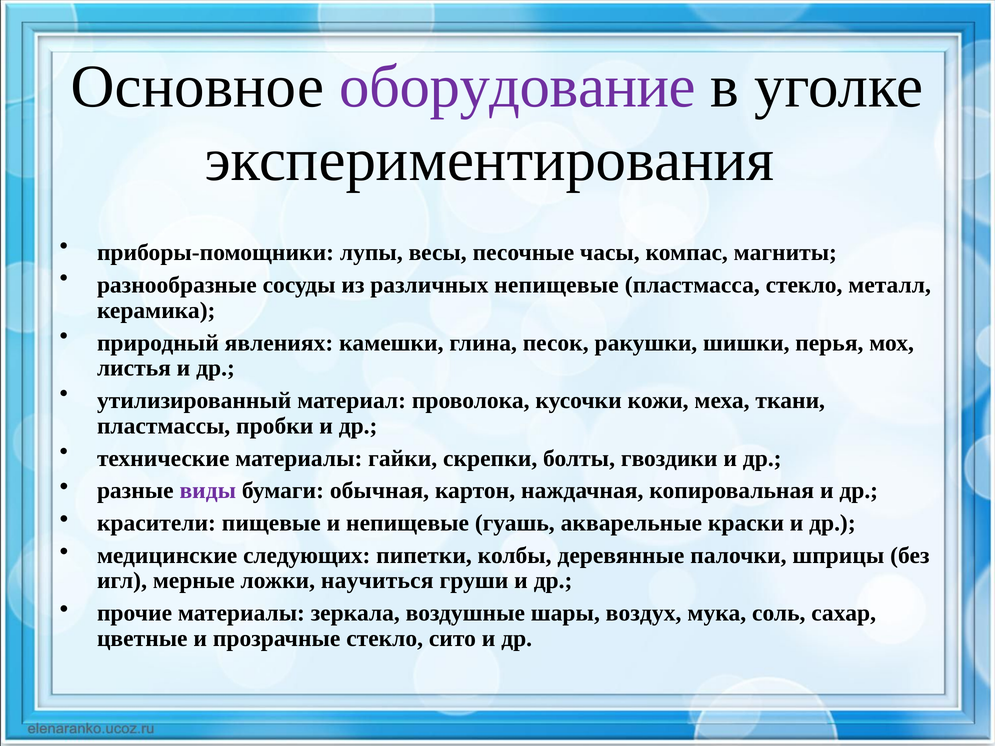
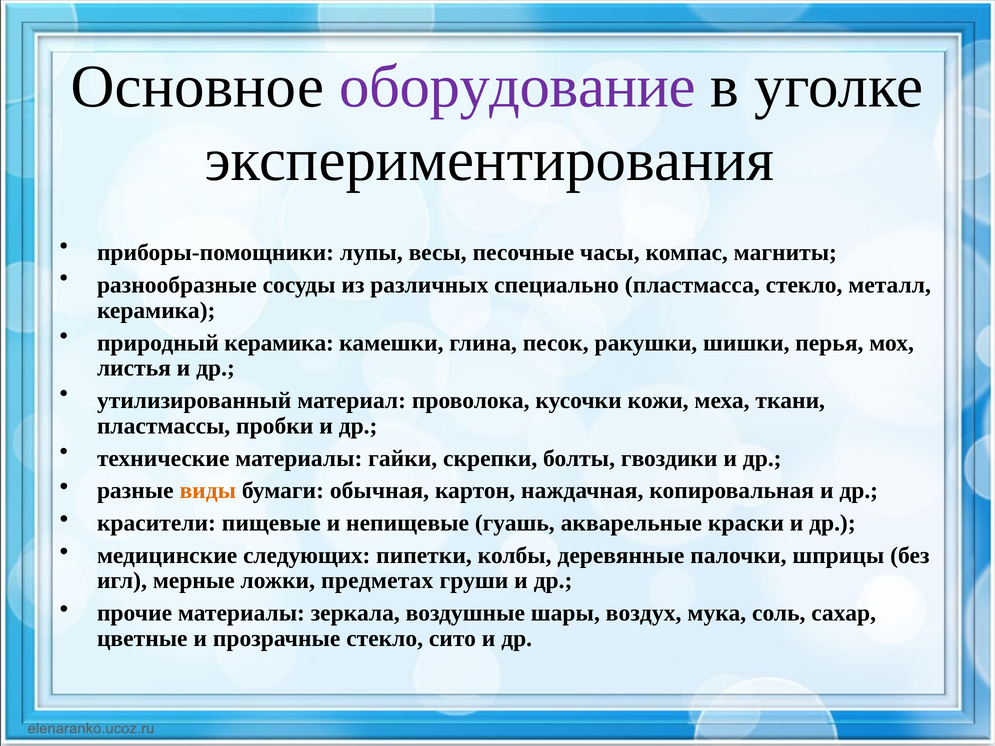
различных непищевые: непищевые -> специально (557, 285)
природный явлениях: явлениях -> керамика (279, 343)
виды colour: purple -> orange (208, 491)
научиться: научиться -> предметах (377, 581)
